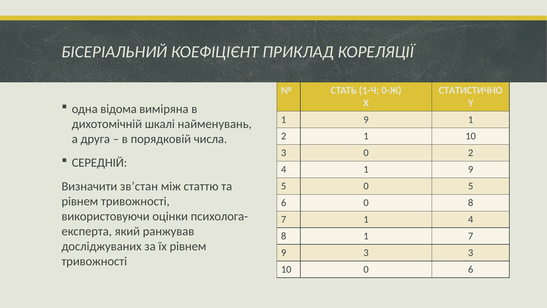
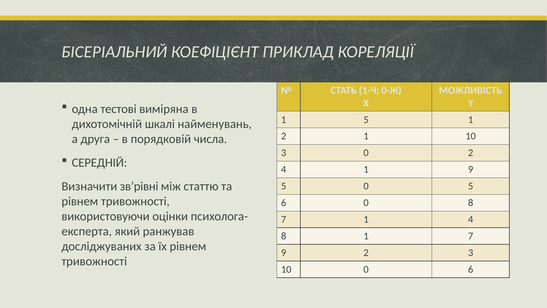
СТАТИСТИЧНО: СТАТИСТИЧНО -> МОЖЛИВІСТЬ (471, 90)
відома: відома -> тестові (119, 109)
9: 9 -> 5 (366, 119)
зв’стан: зв’стан -> зв’рівні (139, 186)
9 3: 3 -> 2 (366, 253)
